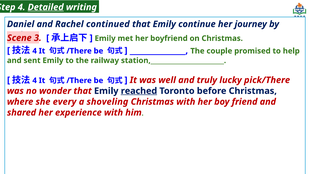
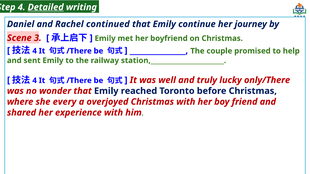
pick/There: pick/There -> only/There (267, 80)
reached underline: present -> none (139, 91)
shoveling: shoveling -> overjoyed (107, 102)
